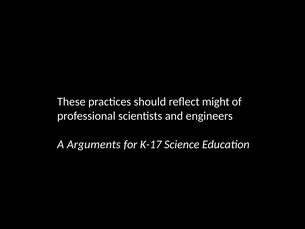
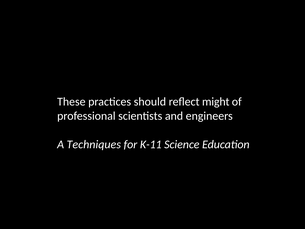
Arguments: Arguments -> Techniques (94, 144)
K-17: K-17 -> K-11 (151, 144)
